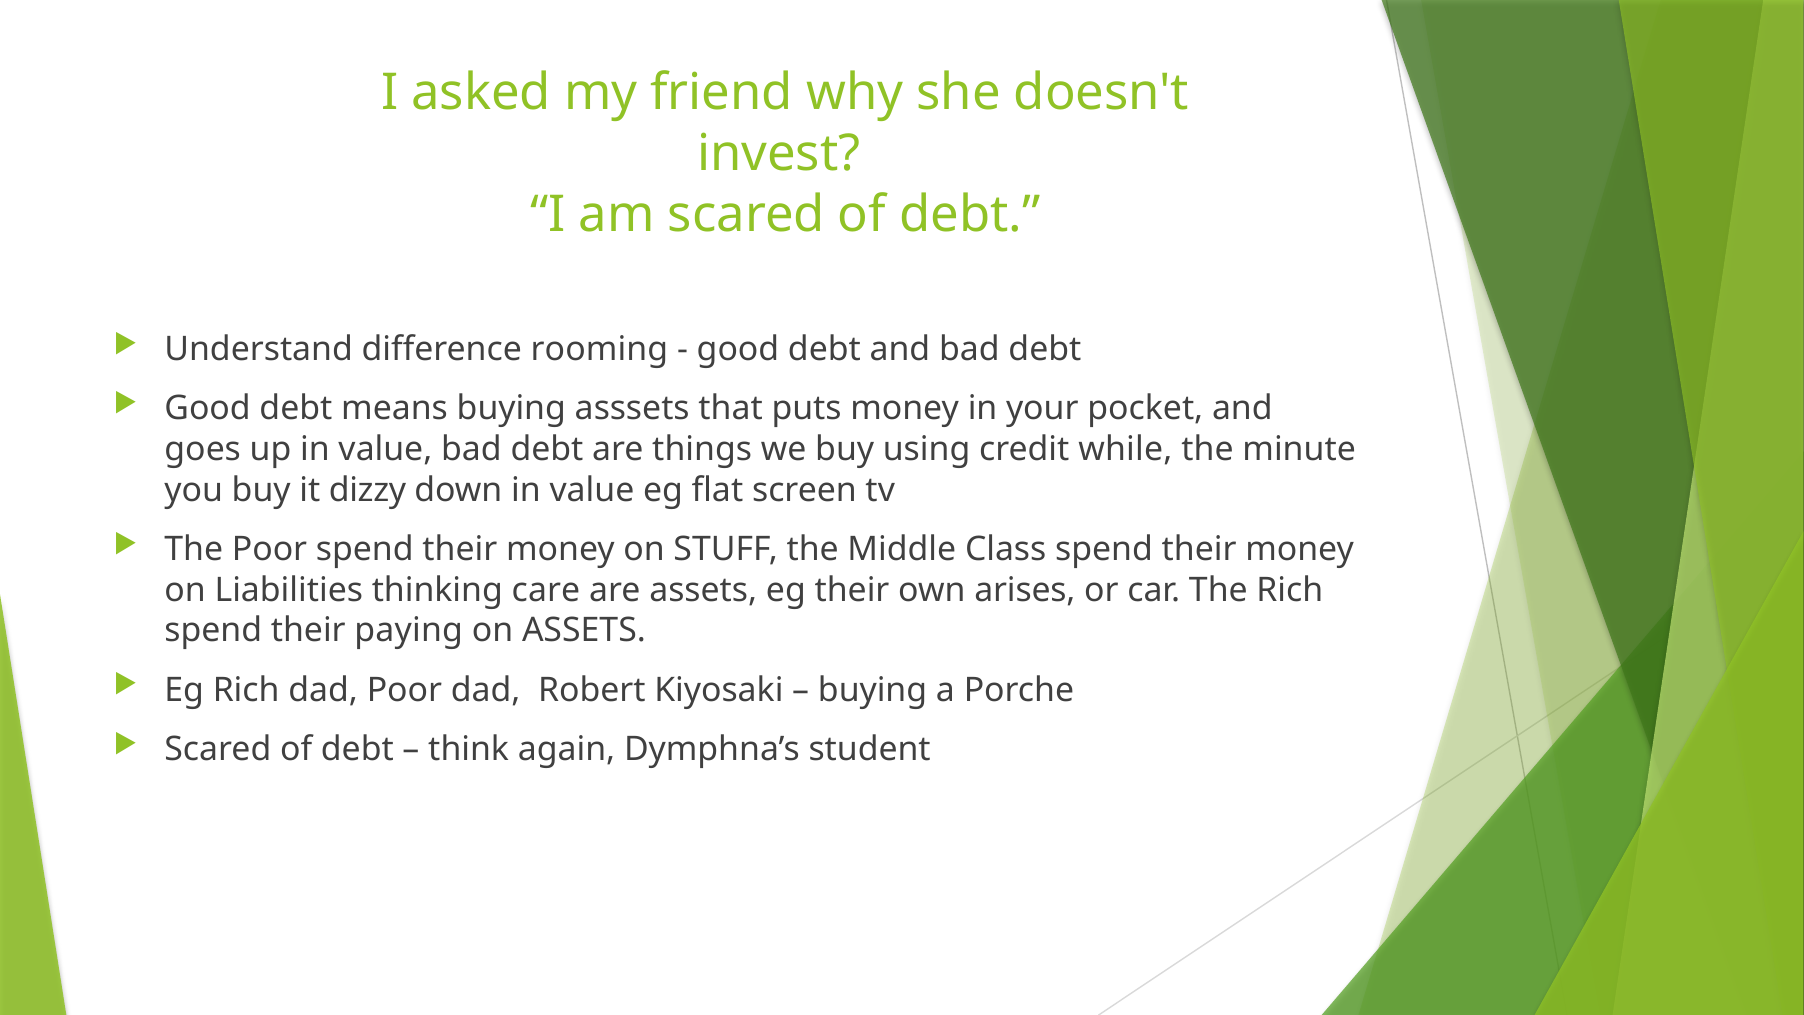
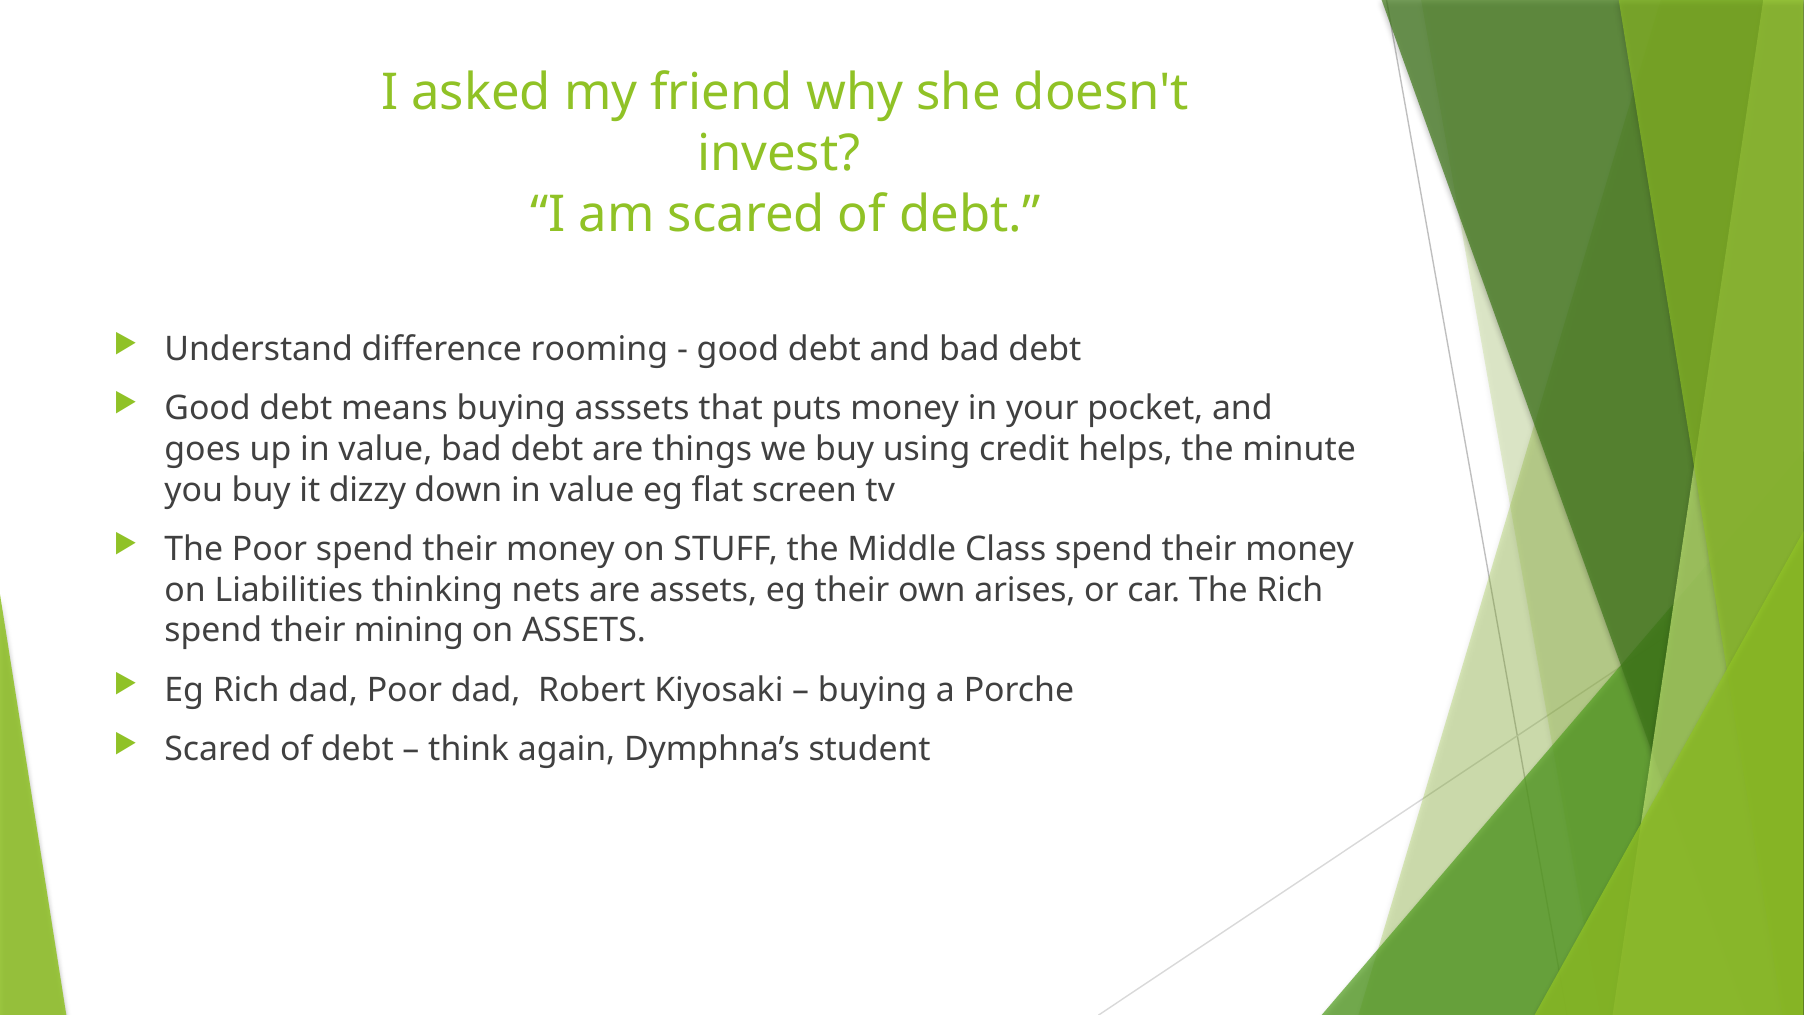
while: while -> helps (1126, 449)
care: care -> nets (546, 590)
paying: paying -> mining (409, 630)
